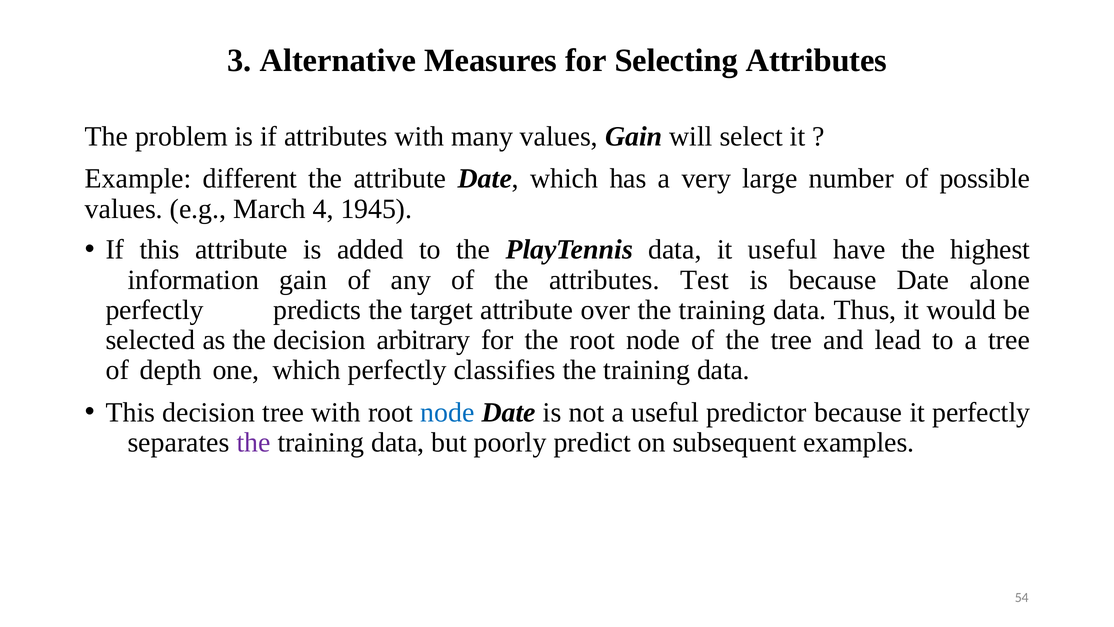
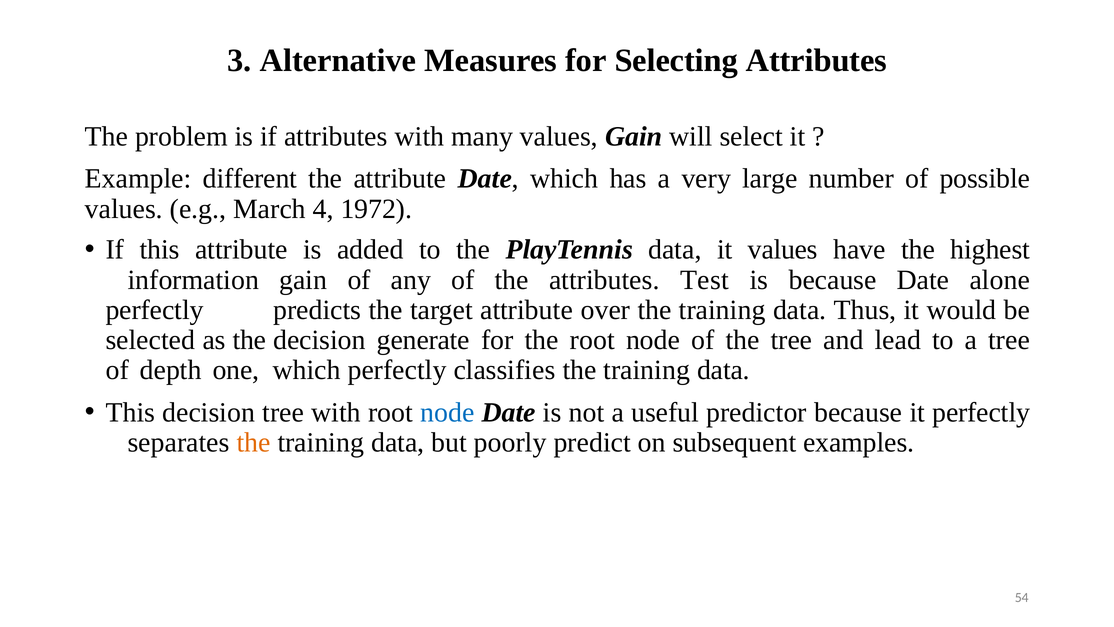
1945: 1945 -> 1972 (376, 209)
it useful: useful -> values (783, 250)
arbitrary: arbitrary -> generate (423, 340)
the colour: purple -> orange (254, 442)
